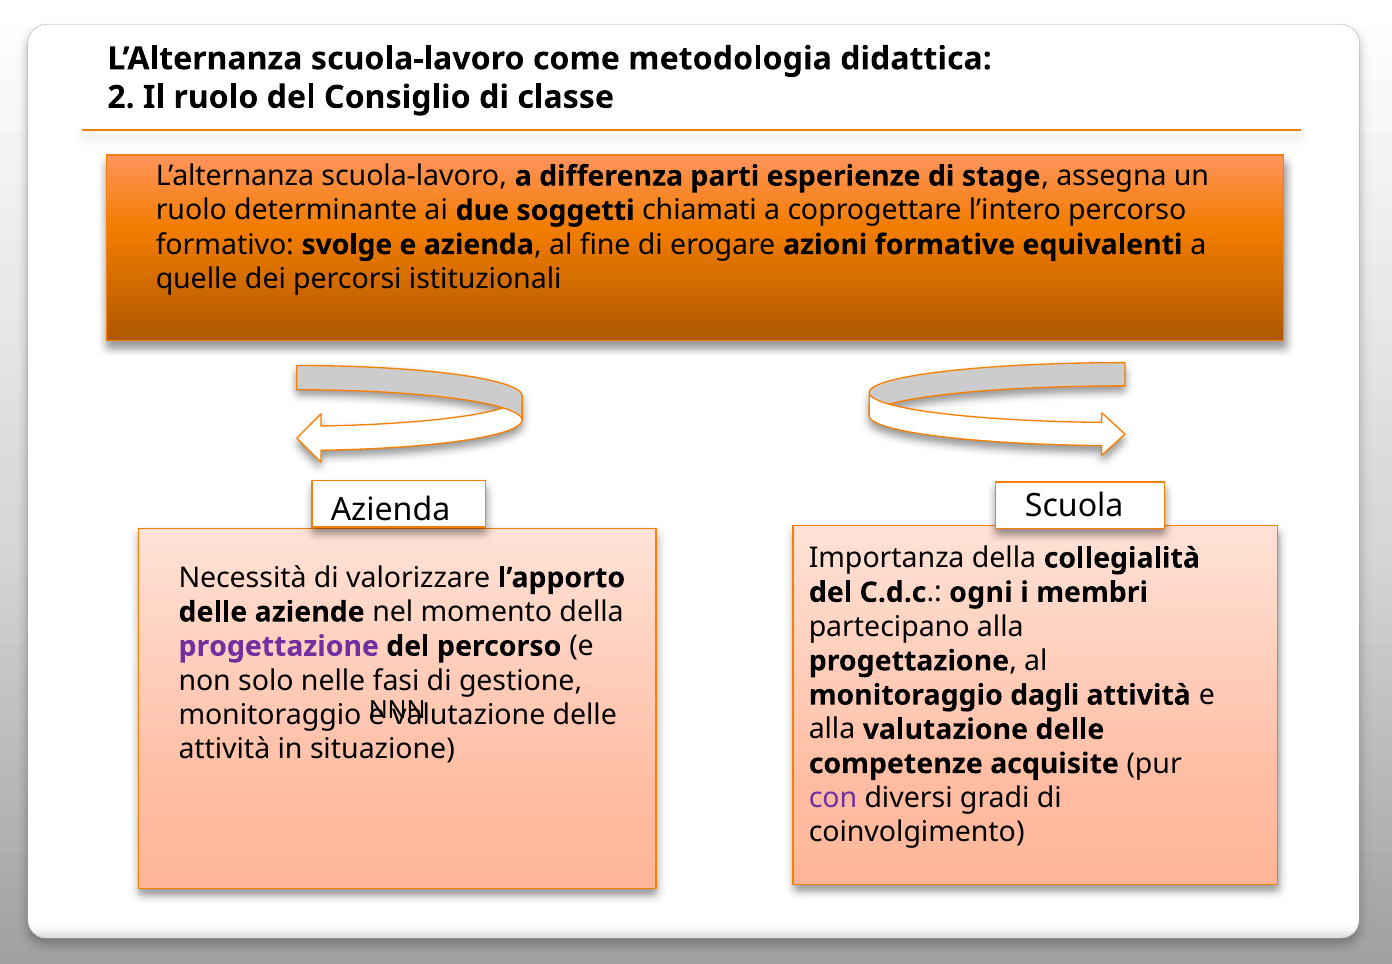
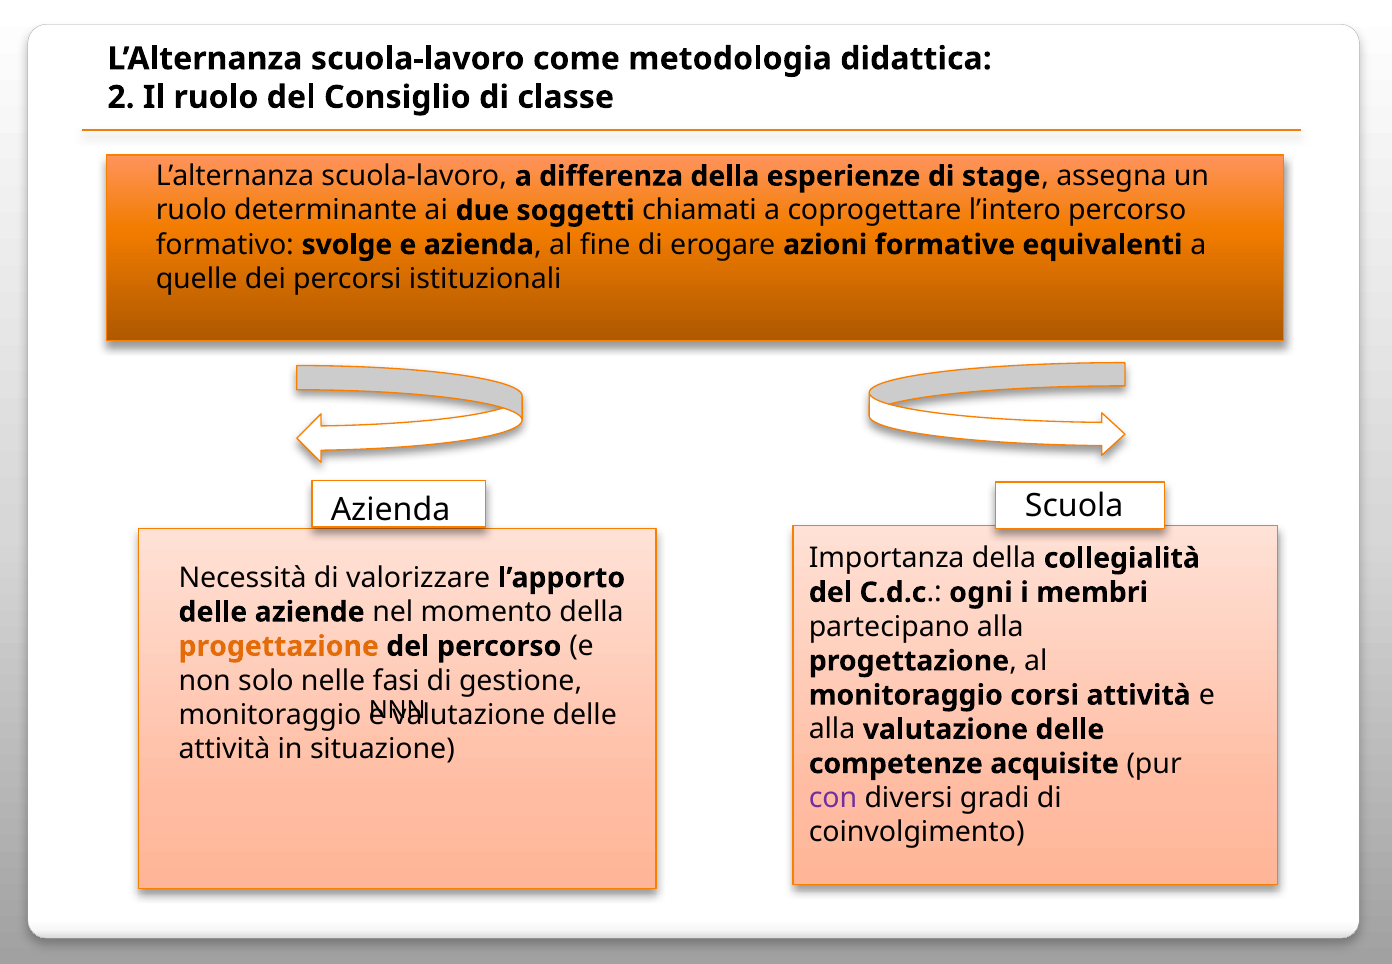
differenza parti: parti -> della (725, 176)
progettazione colour: purple -> orange (279, 646)
dagli: dagli -> corsi (1045, 695)
